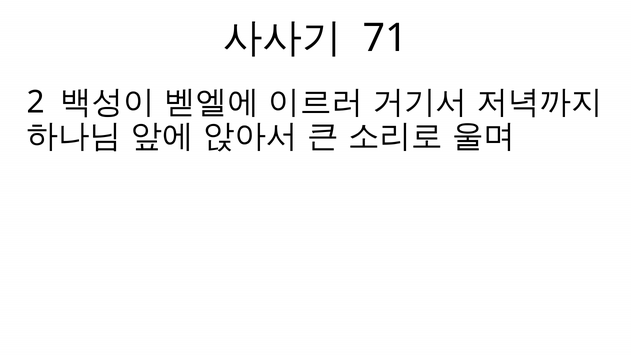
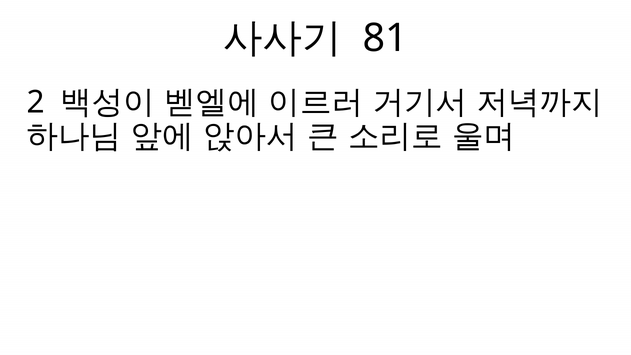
71: 71 -> 81 (385, 38)
